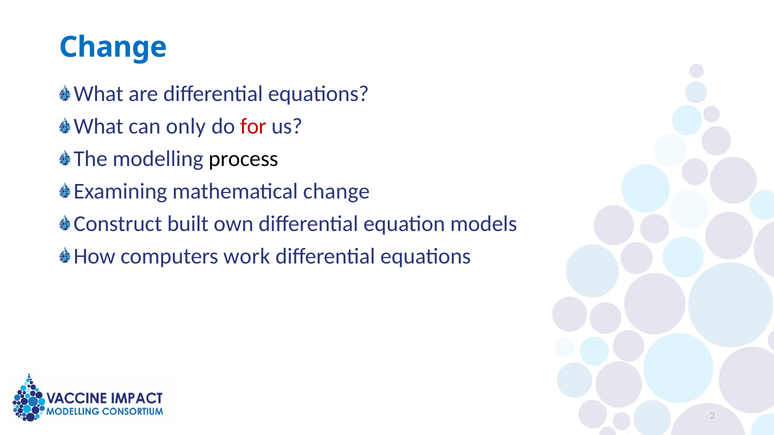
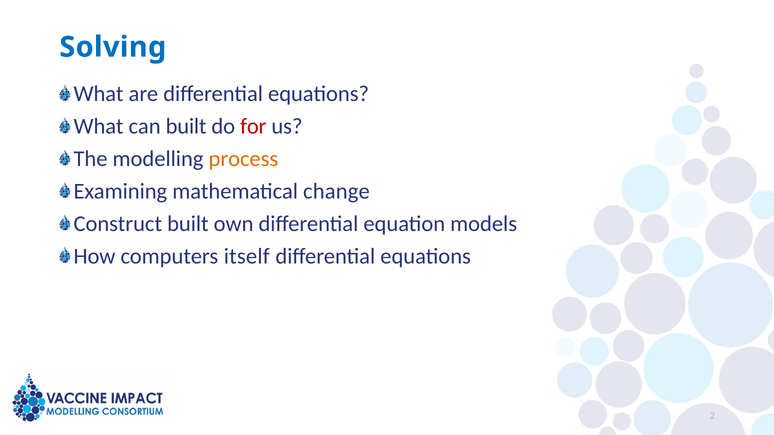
Change: Change -> Solving (113, 47)
can only: only -> built (186, 126)
process colour: black -> orange (243, 159)
work: work -> itself (247, 256)
